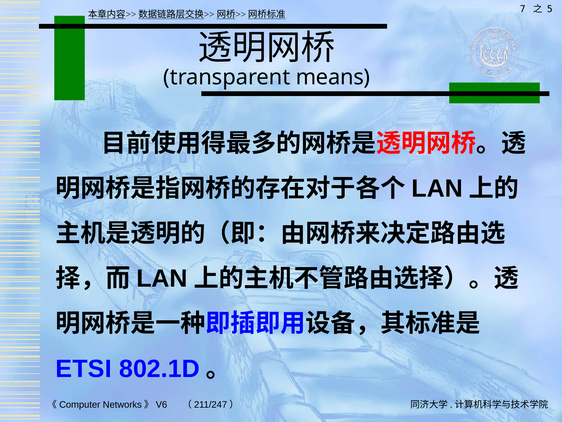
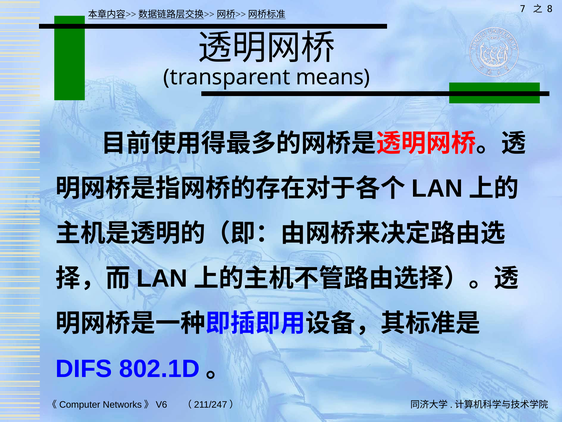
5: 5 -> 8 (550, 9)
ETSI: ETSI -> DIFS (84, 368)
